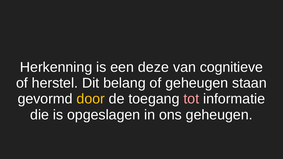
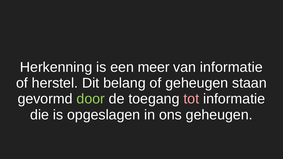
deze: deze -> meer (154, 67)
van cognitieve: cognitieve -> informatie (231, 67)
door colour: yellow -> light green (91, 99)
